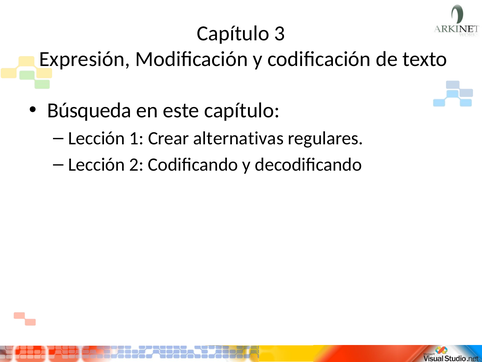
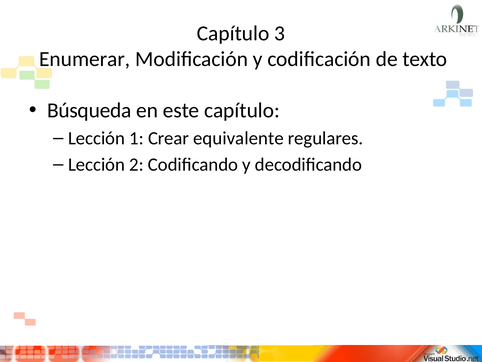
Expresión: Expresión -> Enumerar (85, 59)
alternativas: alternativas -> equivalente (238, 138)
